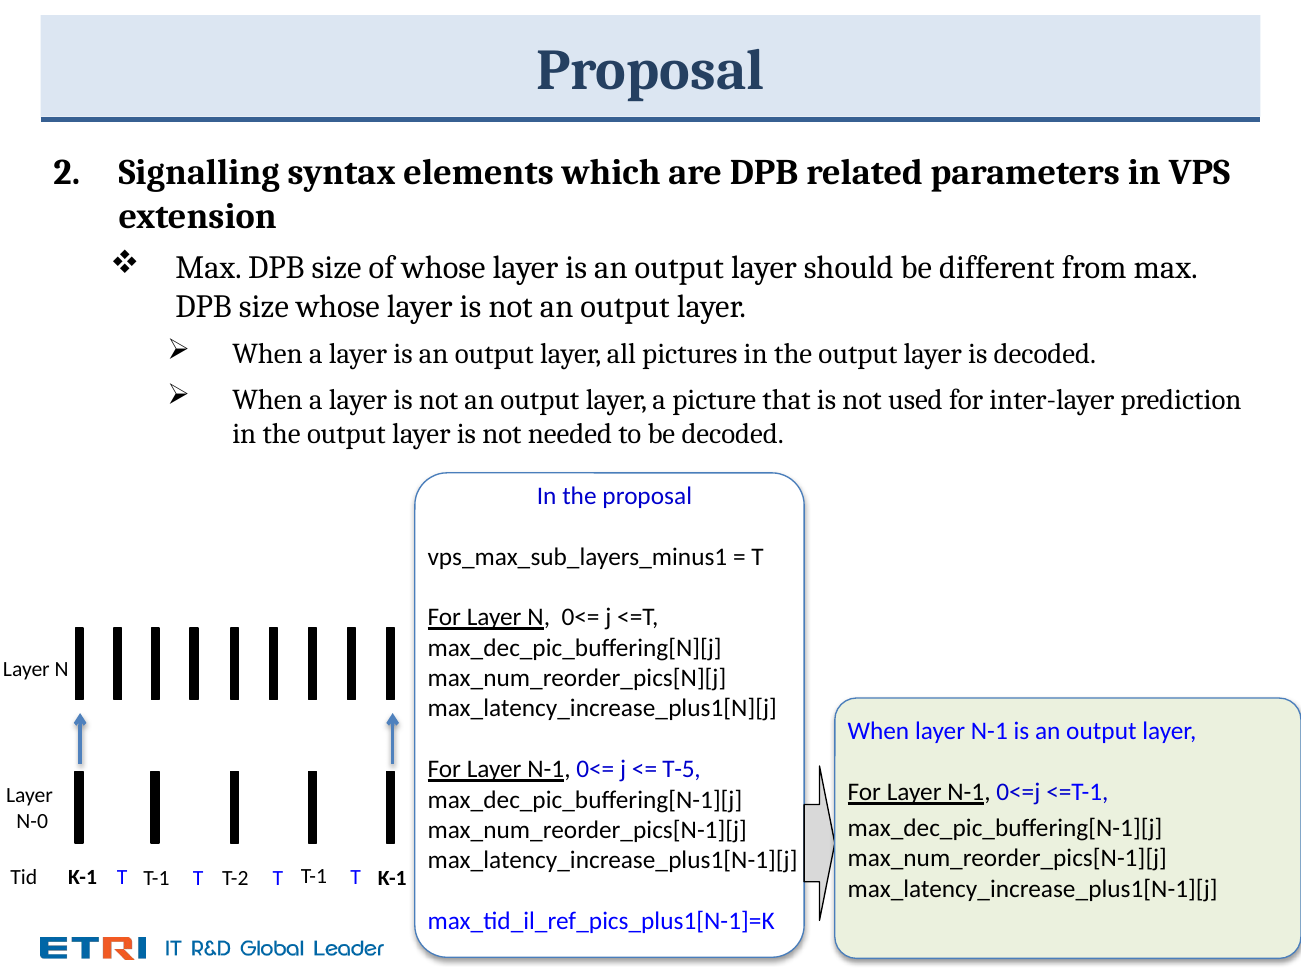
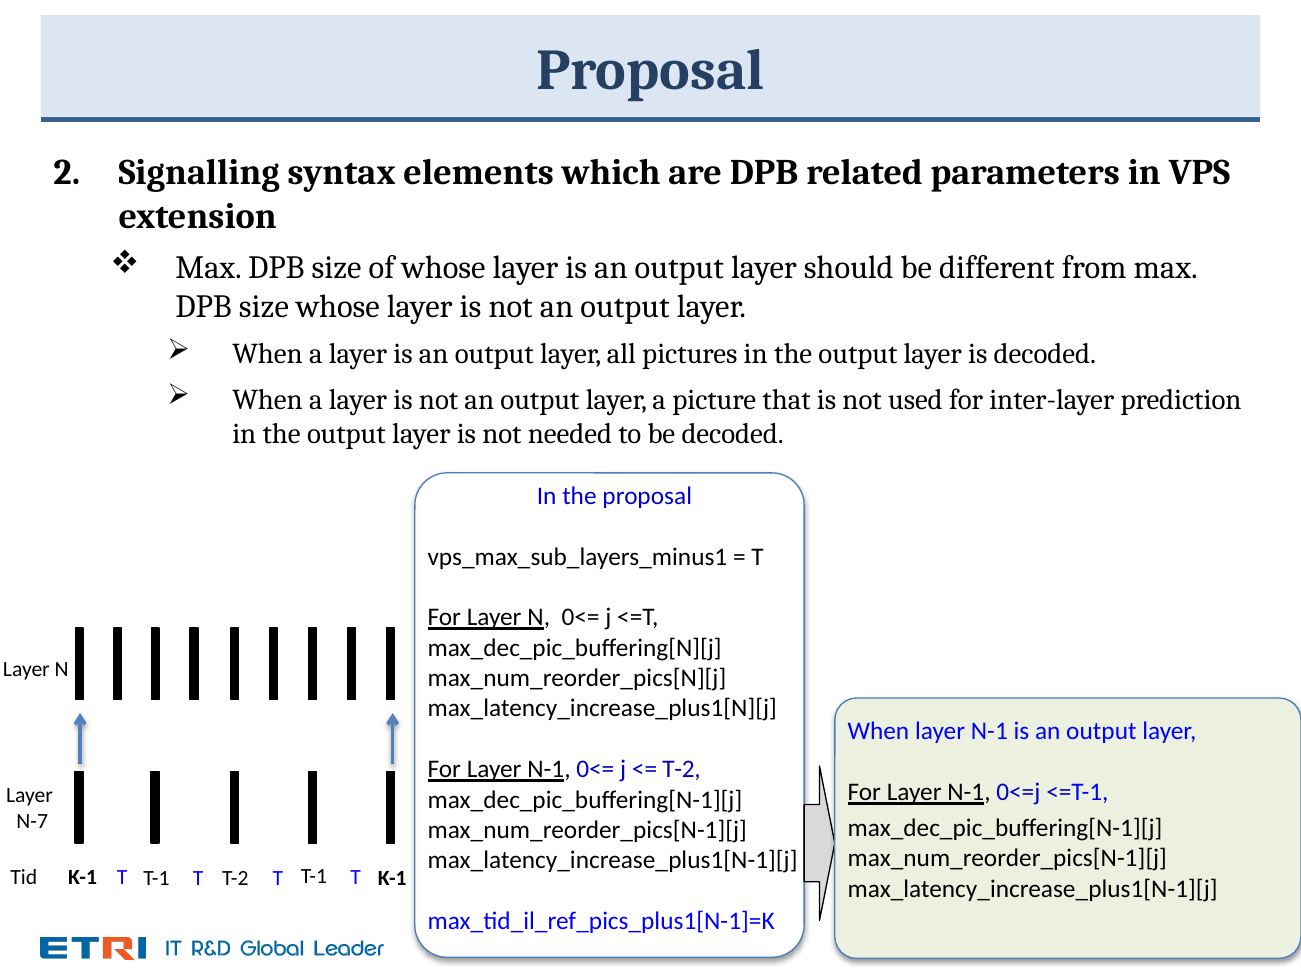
T-5: T-5 -> T-2 (682, 770)
N-0: N-0 -> N-7 (32, 822)
